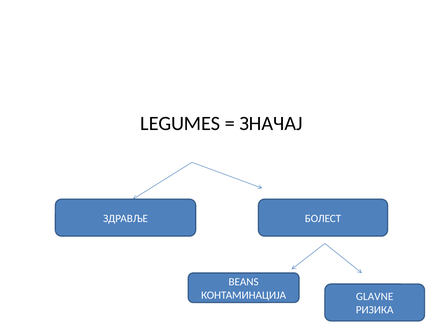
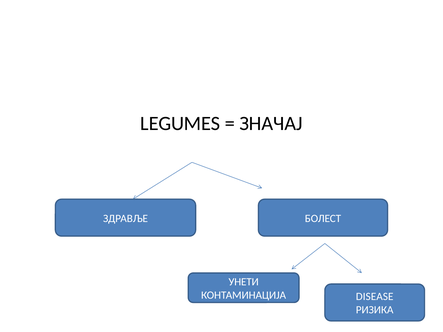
BEANS: BEANS -> УНЕТИ (244, 282)
GLAVNE: GLAVNE -> DISEASE (375, 297)
